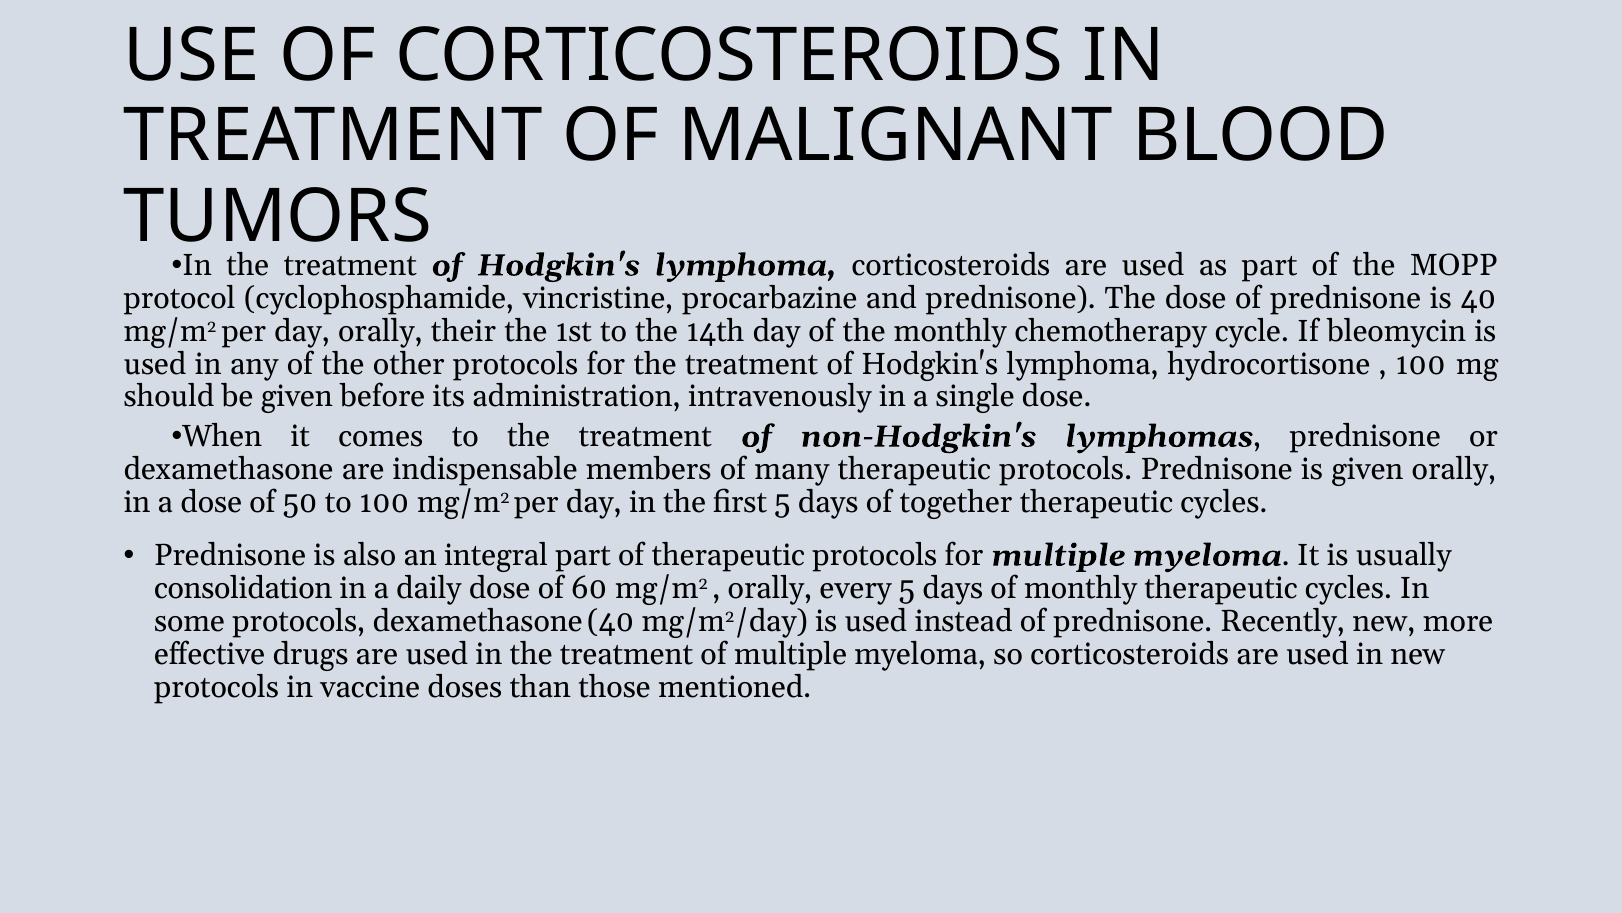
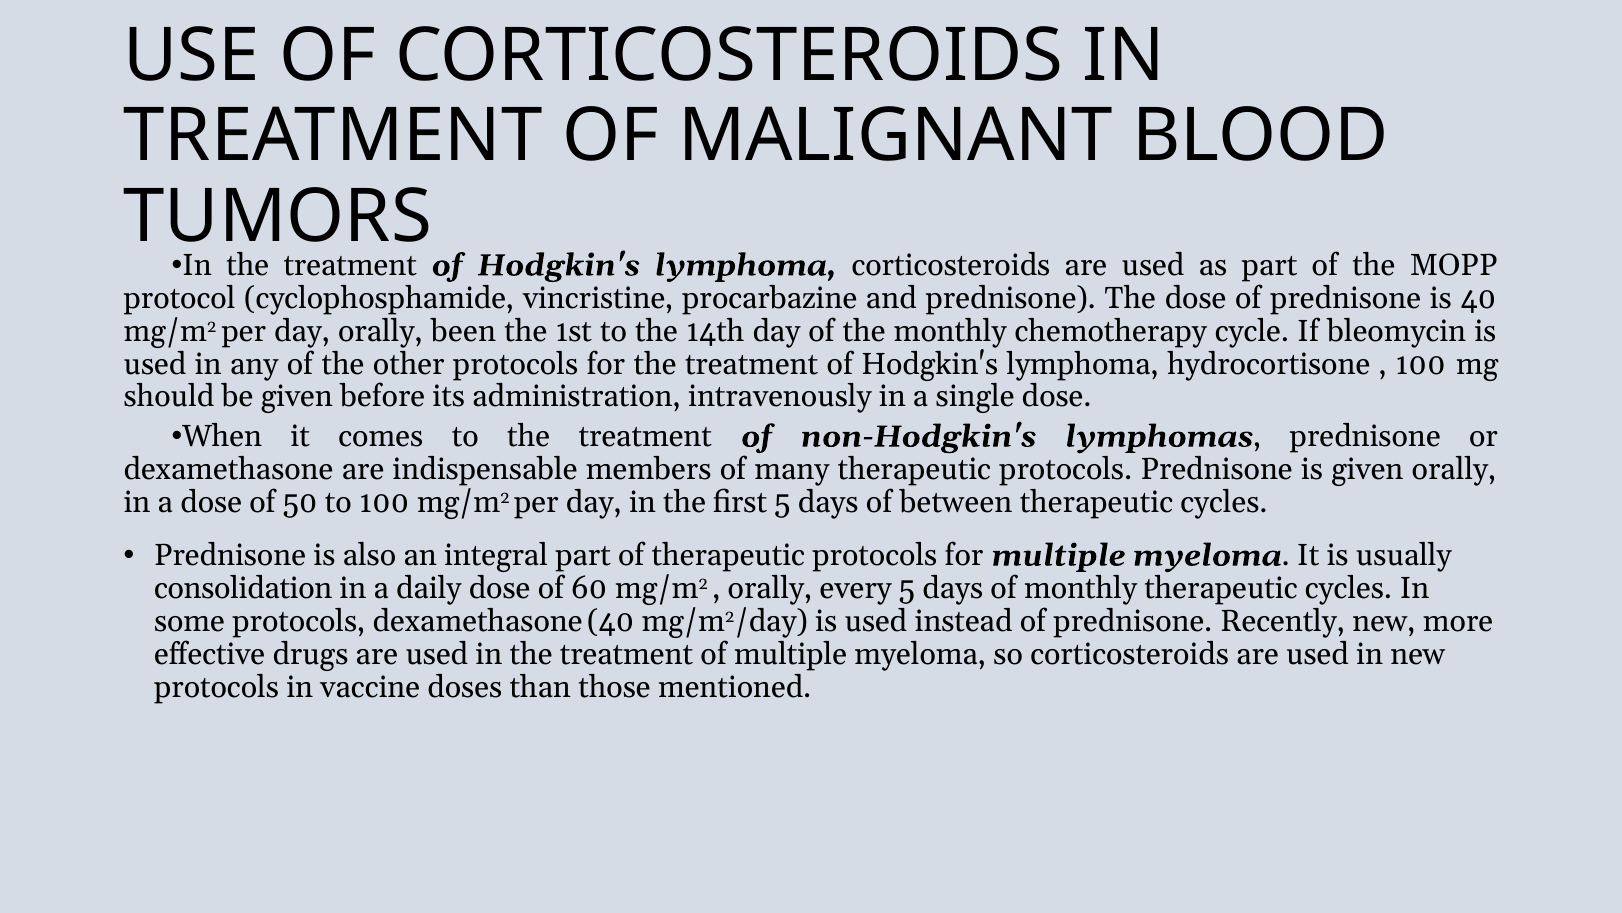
their: their -> been (463, 331)
together: together -> between (956, 502)
